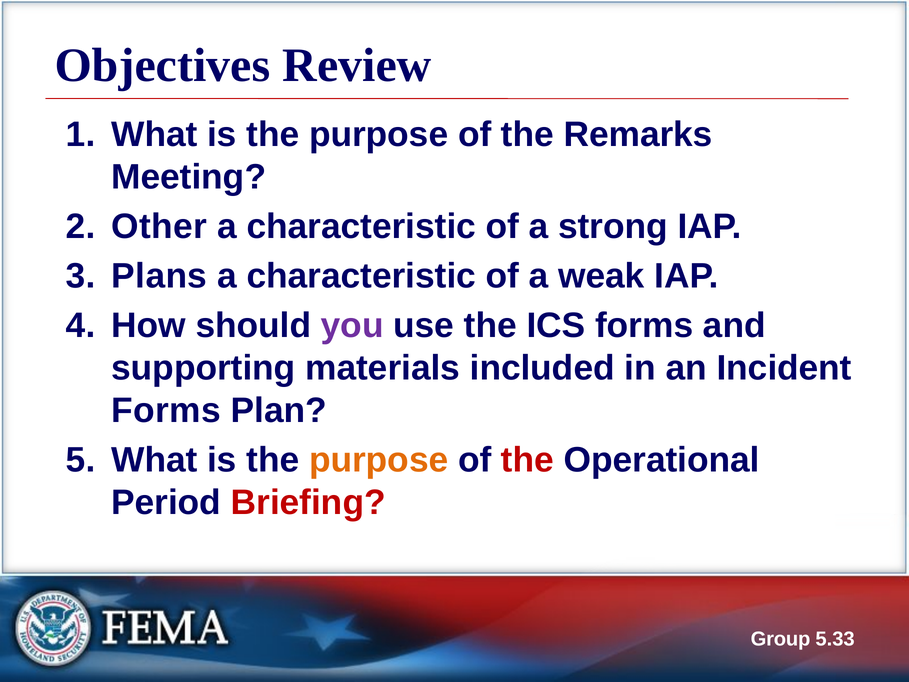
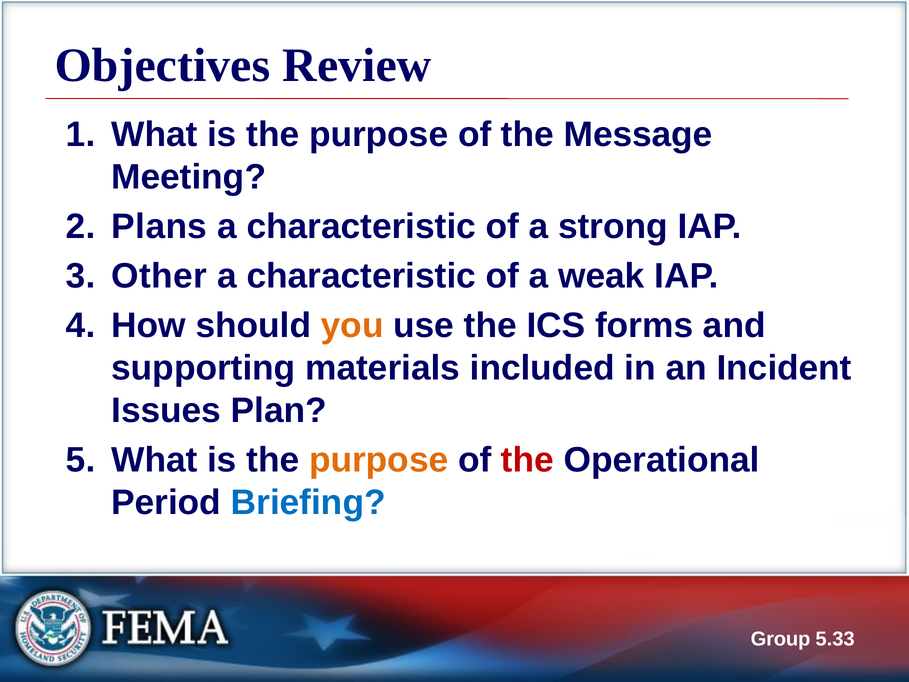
Remarks: Remarks -> Message (638, 134)
Other: Other -> Plans (159, 226)
Plans: Plans -> Other (159, 276)
you colour: purple -> orange (352, 325)
Forms: Forms -> Issues (166, 410)
Briefing colour: red -> blue (308, 502)
